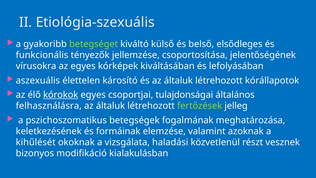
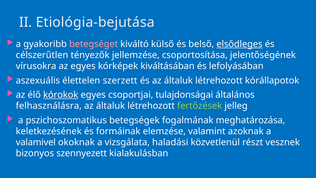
Etiológia-szexuális: Etiológia-szexuális -> Etiológia-bejutása (95, 22)
betegséget colour: light green -> pink (94, 44)
elsődleges underline: none -> present (239, 44)
funkcionális: funkcionális -> célszerűtlen (42, 55)
károsító: károsító -> szerzett (120, 80)
kihűlését: kihűlését -> valamivel (36, 142)
modifikáció: modifikáció -> szennyezett (82, 153)
